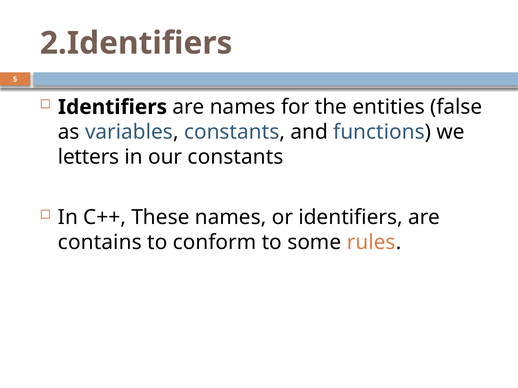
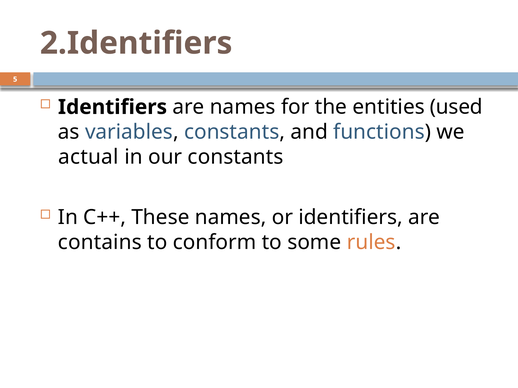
false: false -> used (456, 107)
letters: letters -> actual (88, 157)
